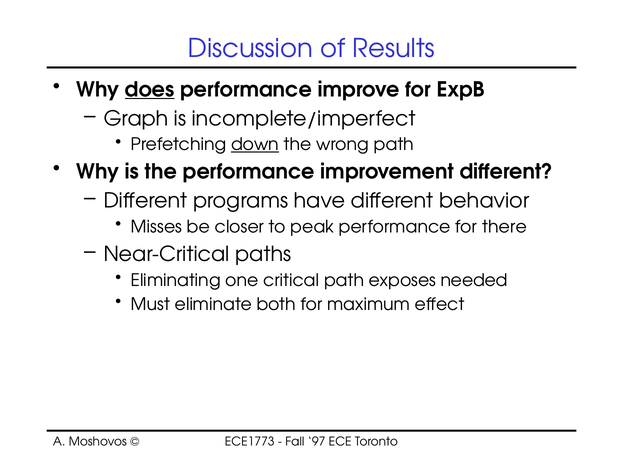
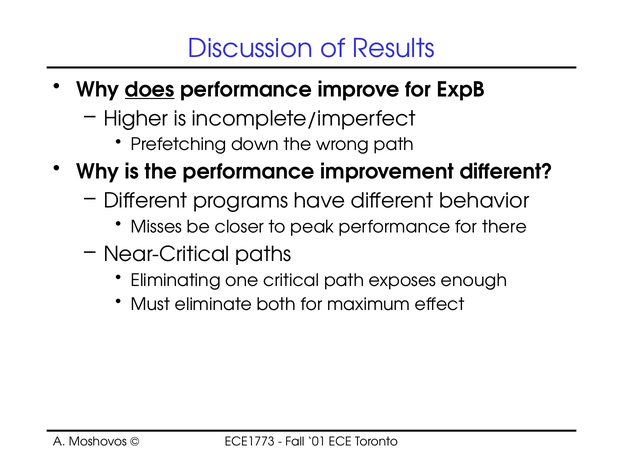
Graph: Graph -> Higher (136, 119)
down underline: present -> none (255, 145)
needed: needed -> enough (474, 280)
97: 97 -> 01 (317, 442)
